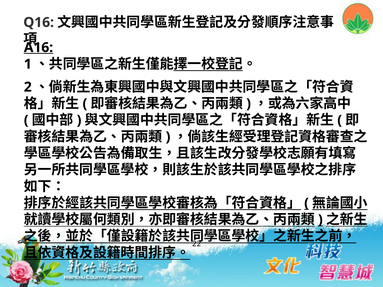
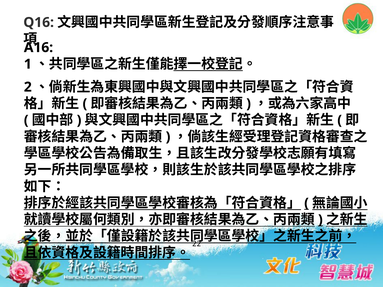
A16 underline: present -> none (38, 48)
